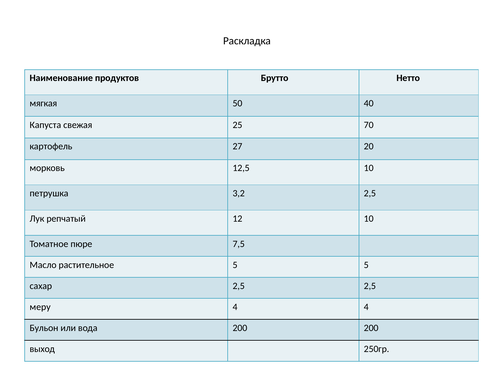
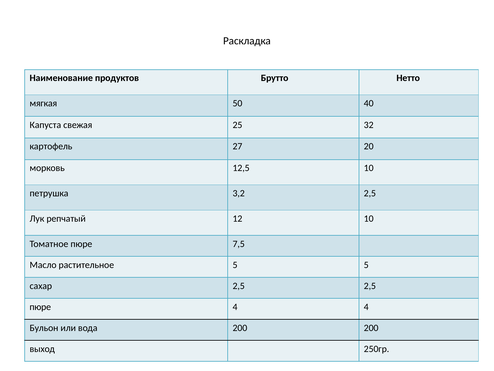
70: 70 -> 32 (369, 125)
меру: меру -> пюре (40, 306)
